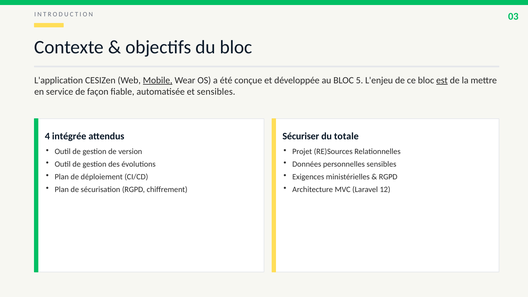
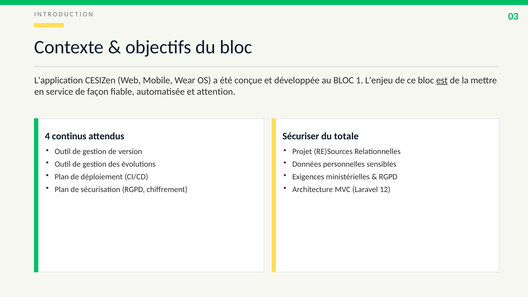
Mobile underline: present -> none (158, 80)
5: 5 -> 1 (359, 80)
et sensibles: sensibles -> attention (216, 92)
intégrée: intégrée -> continus (69, 136)
